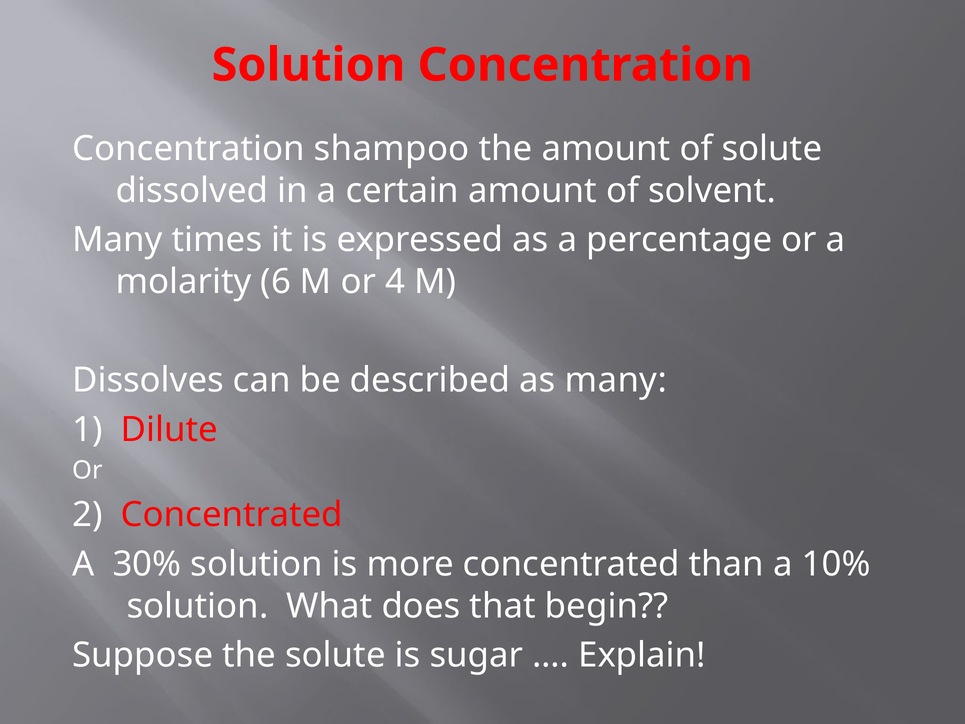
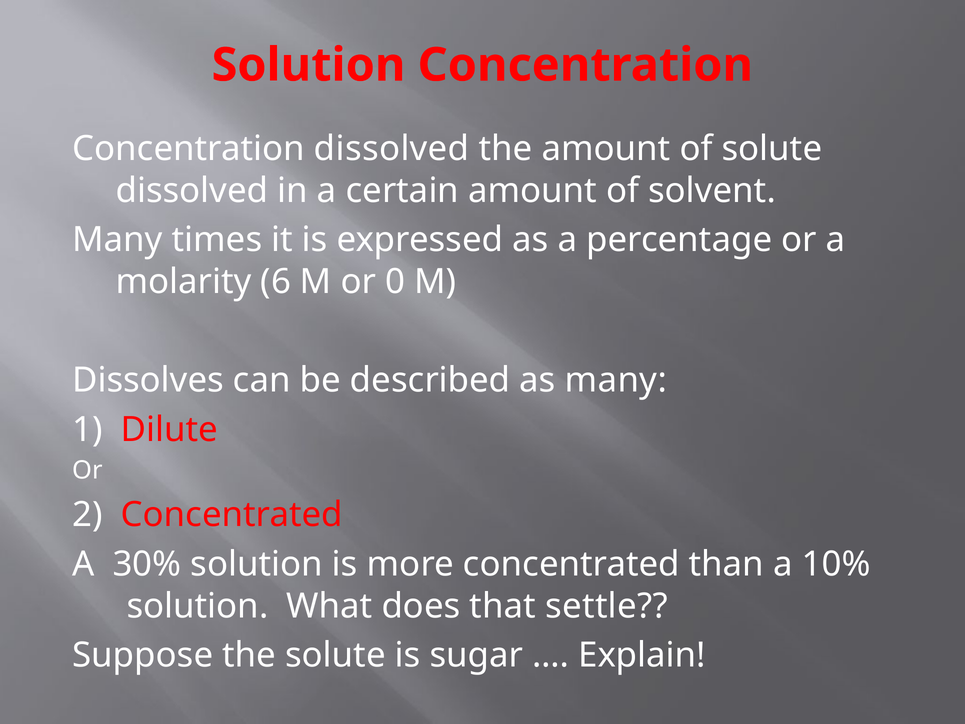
Concentration shampoo: shampoo -> dissolved (392, 149)
4: 4 -> 0 (395, 282)
begin: begin -> settle (606, 606)
